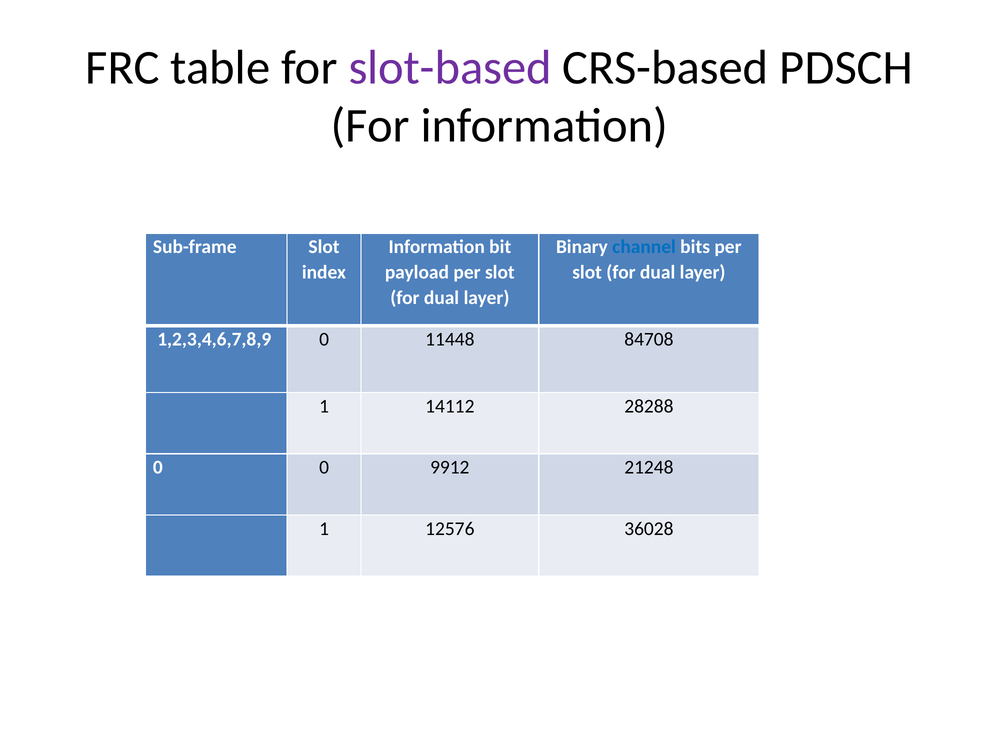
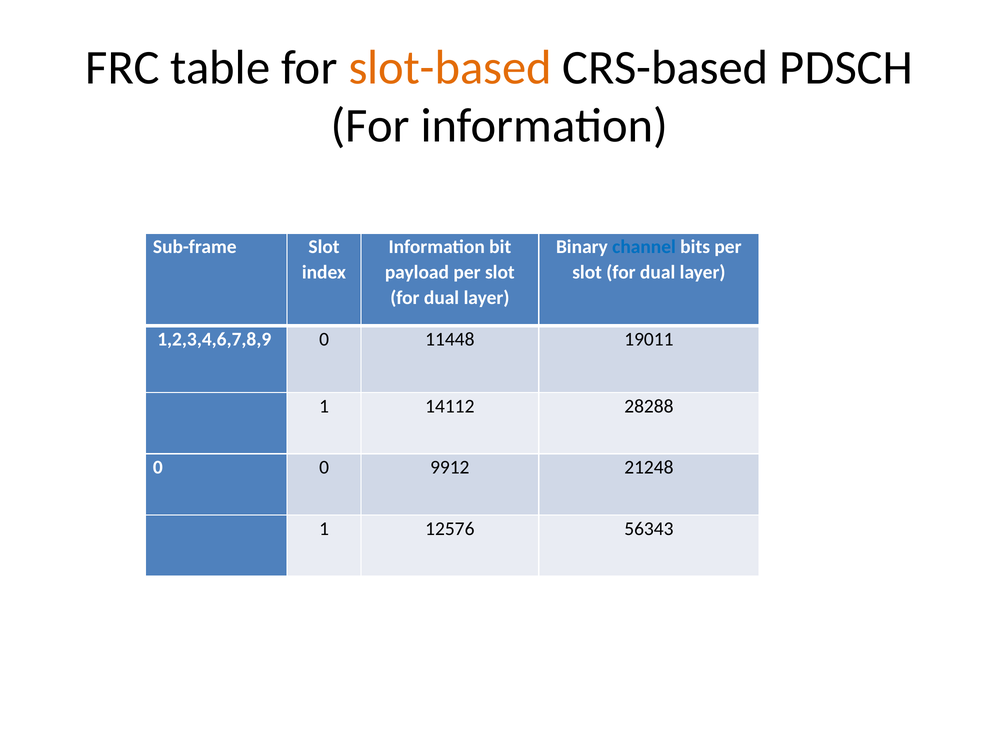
slot-based colour: purple -> orange (450, 68)
84708: 84708 -> 19011 (649, 339)
36028: 36028 -> 56343 (649, 528)
